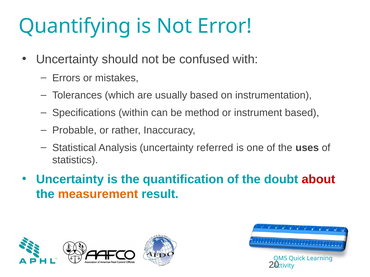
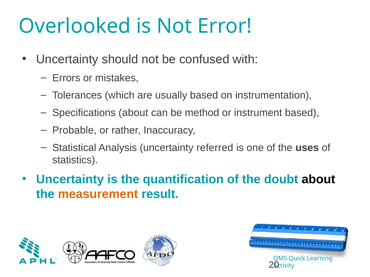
Quantifying: Quantifying -> Overlooked (75, 26)
Specifications within: within -> about (133, 113)
about colour: red -> black (318, 180)
